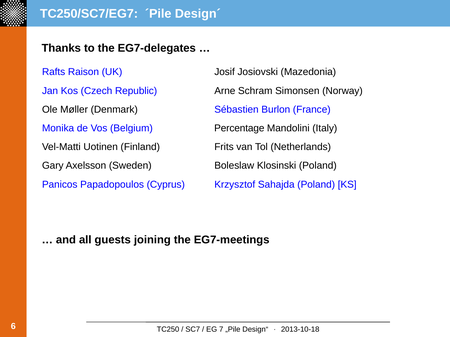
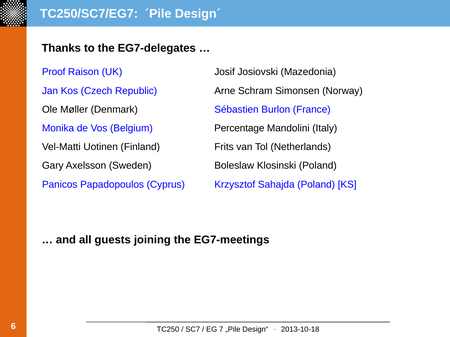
Rafts: Rafts -> Proof (54, 72)
